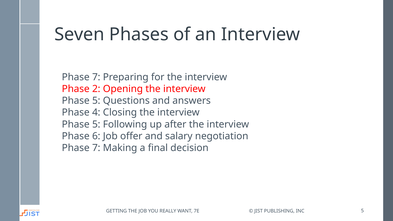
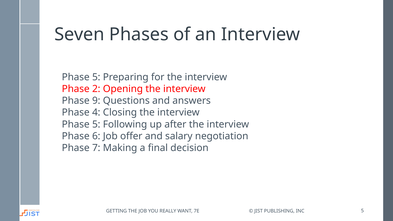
7: 7 -> 5 (96, 77)
5: 5 -> 9 (96, 101)
